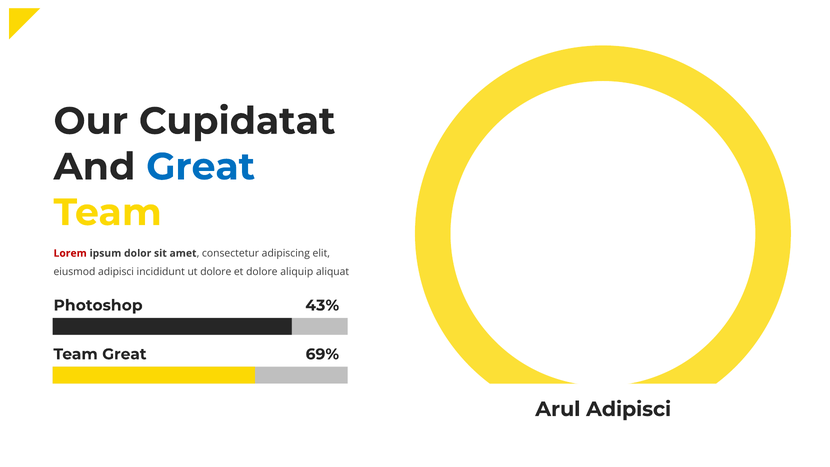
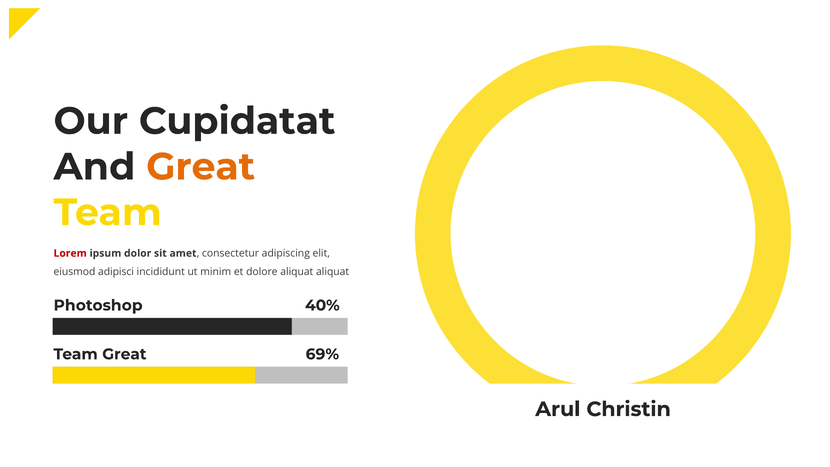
Great colour: blue -> orange (201, 167)
ut dolore: dolore -> minim (216, 272)
dolore aliquip: aliquip -> aliquat (297, 272)
43%: 43% -> 40% (322, 305)
Arul Adipisci: Adipisci -> Christin (629, 409)
